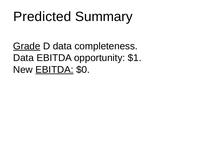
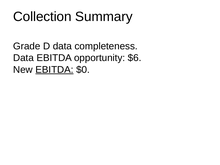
Predicted: Predicted -> Collection (42, 17)
Grade underline: present -> none (27, 46)
$1: $1 -> $6 (135, 58)
